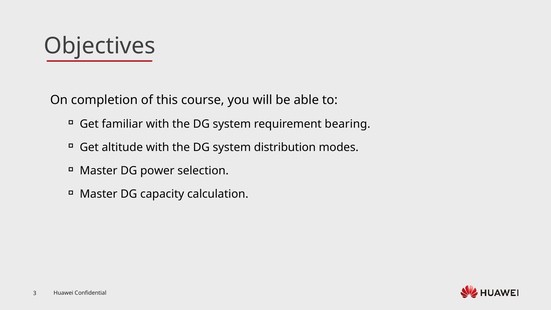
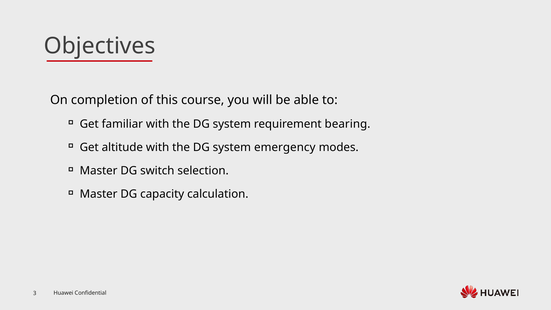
distribution: distribution -> emergency (285, 147)
power: power -> switch (157, 171)
